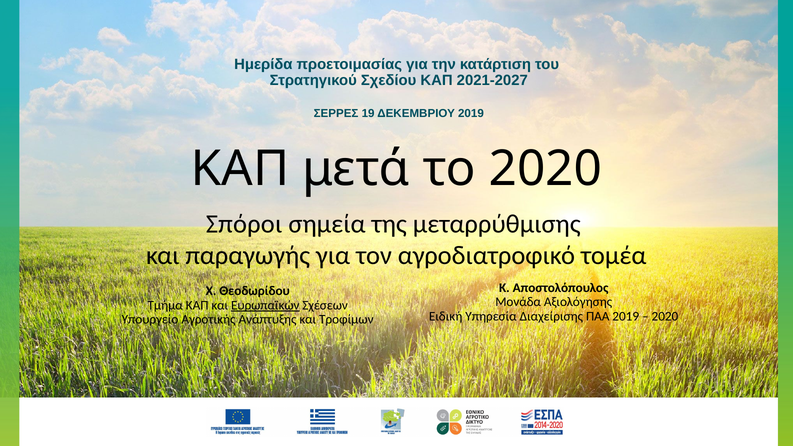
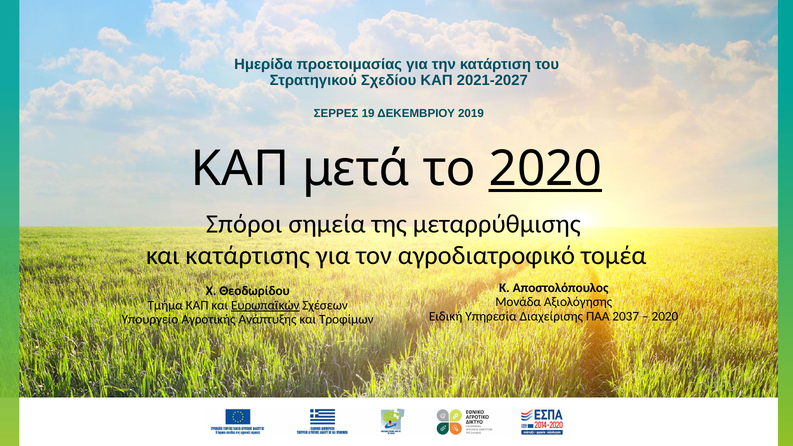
2020 underline: none -> present (545, 169)
παραγωγής: παραγωγής -> κατάρτισης (248, 256)
ΠΑΑ 2019: 2019 -> 2037 (626, 316)
